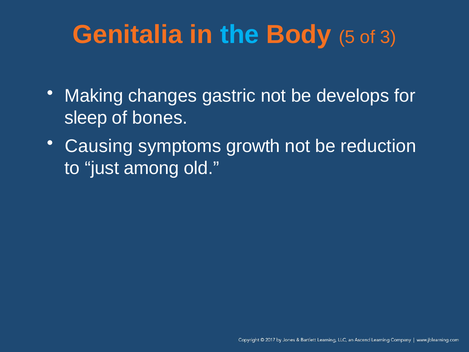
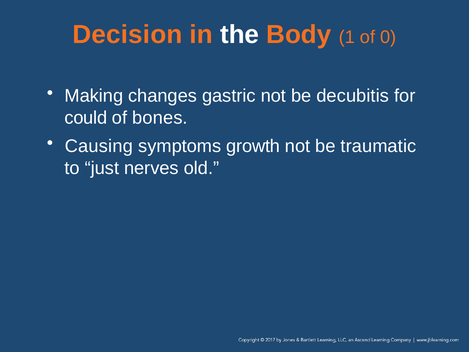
Genitalia: Genitalia -> Decision (127, 35)
the colour: light blue -> white (240, 35)
5: 5 -> 1 (347, 37)
3: 3 -> 0 (388, 37)
develops: develops -> decubitis (353, 96)
sleep: sleep -> could (86, 118)
reduction: reduction -> traumatic (378, 146)
among: among -> nerves (151, 168)
